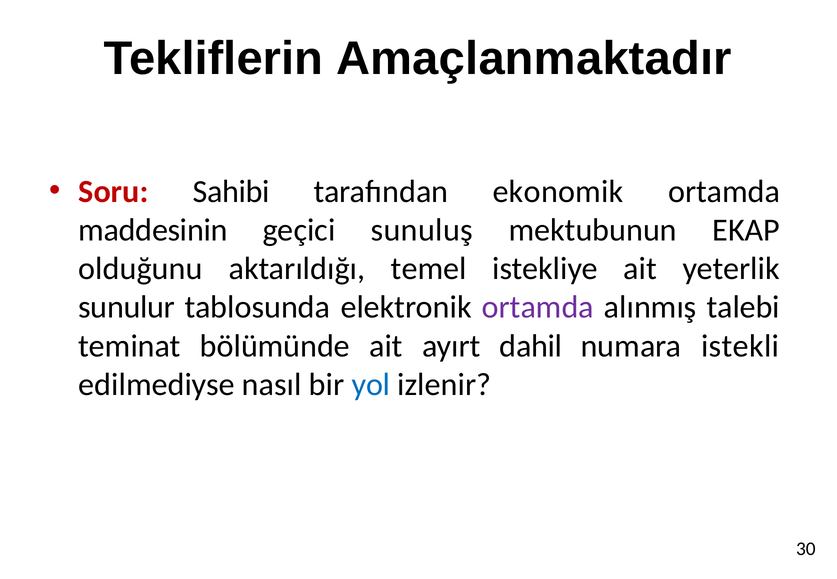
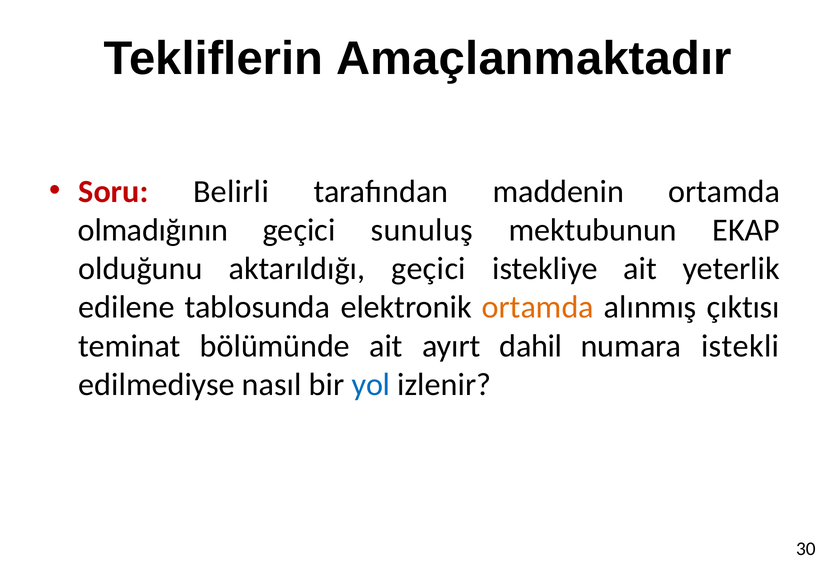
Sahibi: Sahibi -> Belirli (231, 192)
ekonomik: ekonomik -> maddenin (558, 192)
maddesinin: maddesinin -> olmadığının (153, 230)
aktarıldığı temel: temel -> geçici (429, 269)
sunulur: sunulur -> edilene (127, 308)
ortamda colour: purple -> orange (538, 308)
talebi: talebi -> çıktısı (743, 308)
